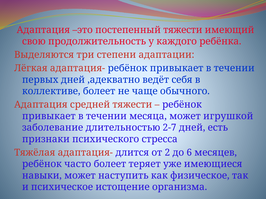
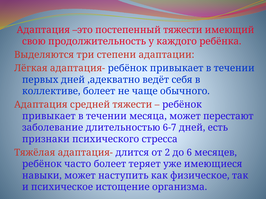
игрушкой: игрушкой -> перестают (228, 116)
2-7: 2-7 -> 6-7 (169, 128)
